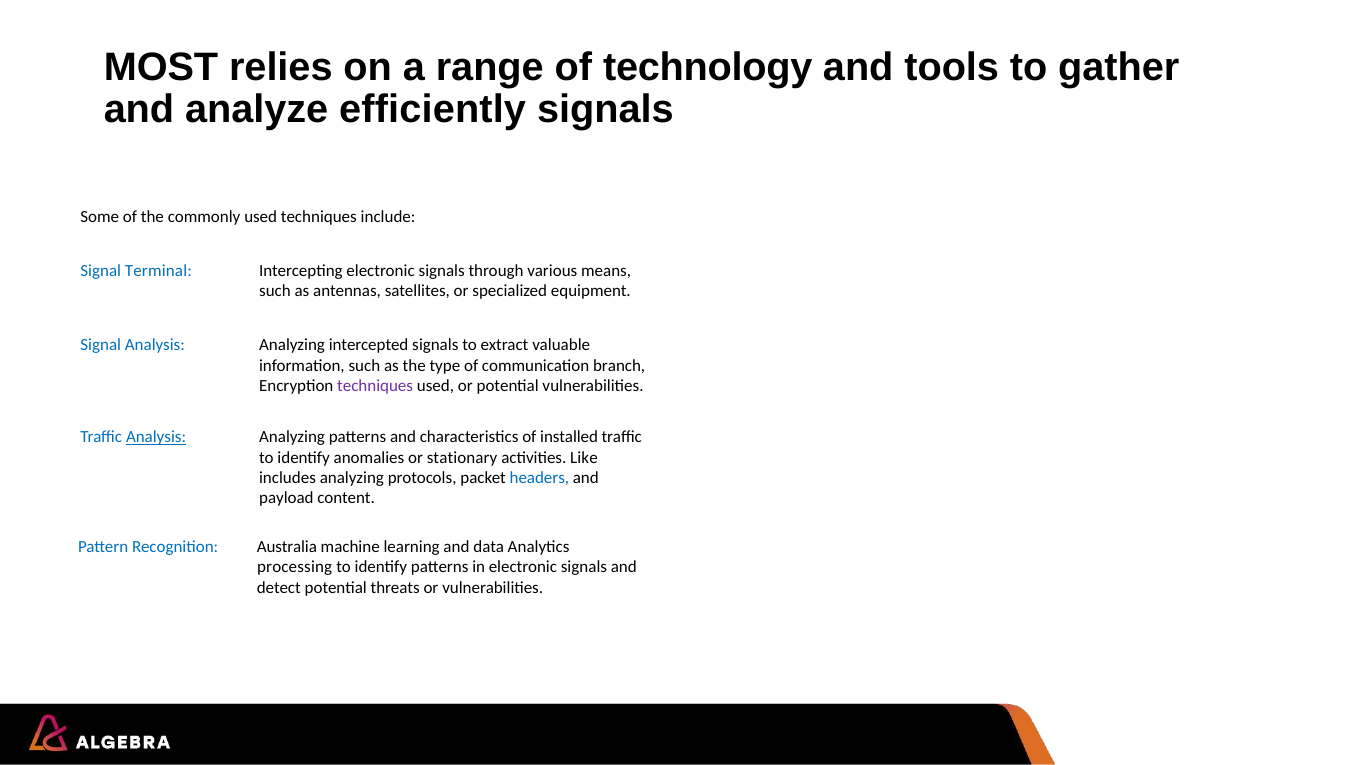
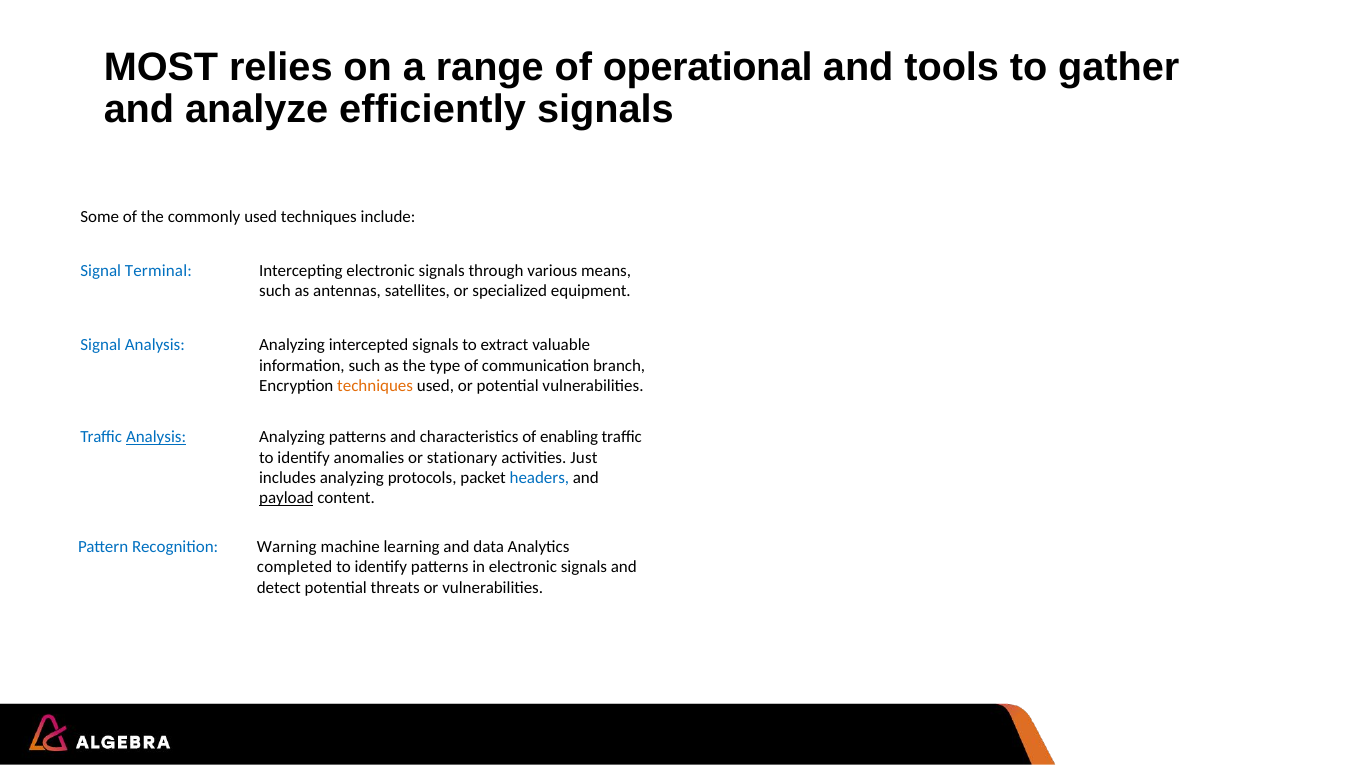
technology: technology -> operational (708, 67)
techniques colour: purple -> orange (375, 386)
installed: installed -> enabling (569, 437)
Like: Like -> Just (584, 458)
payload underline: none -> present (286, 499)
Australia: Australia -> Warning (287, 547)
processing: processing -> completed (295, 568)
